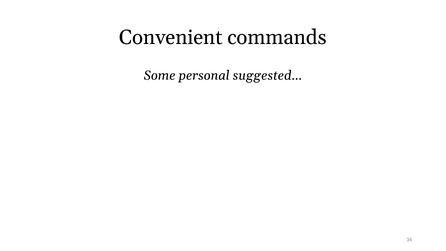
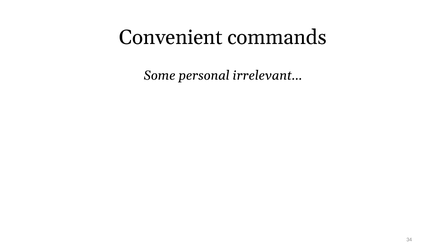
suggested…: suggested… -> irrelevant… (267, 75)
